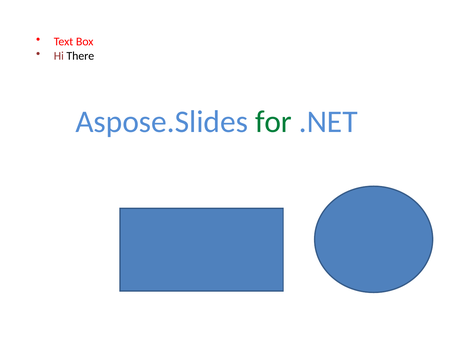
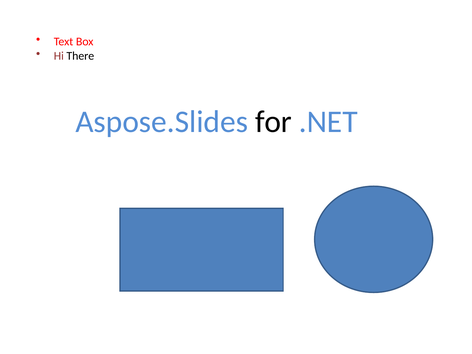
for colour: green -> black (274, 122)
